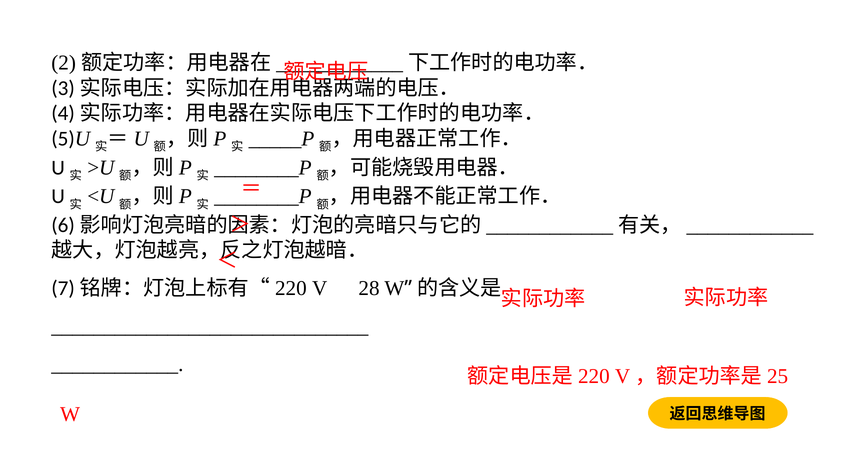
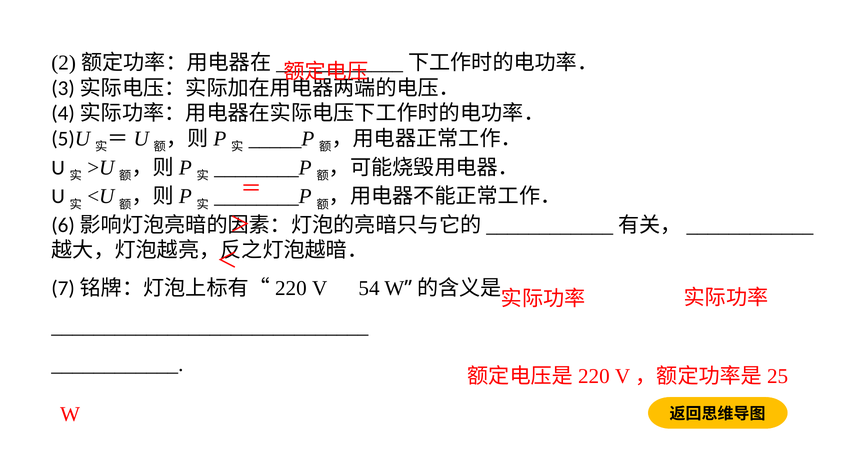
28: 28 -> 54 (369, 289)
